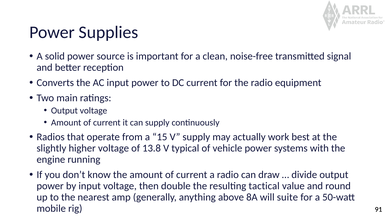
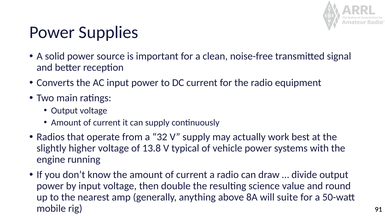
15: 15 -> 32 (160, 137)
tactical: tactical -> science (264, 186)
